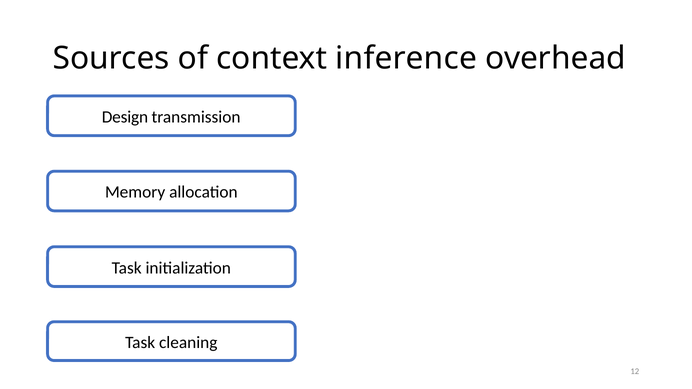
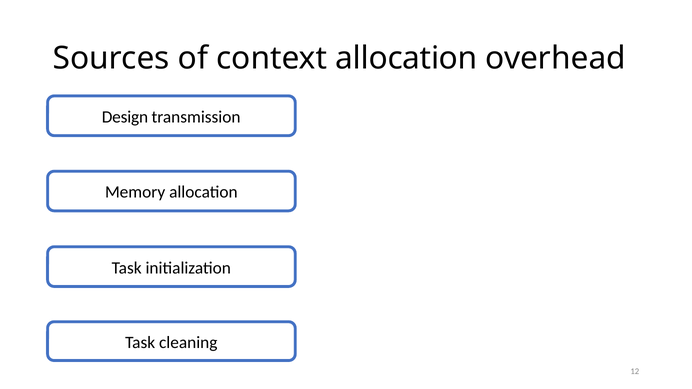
context inference: inference -> allocation (406, 58)
